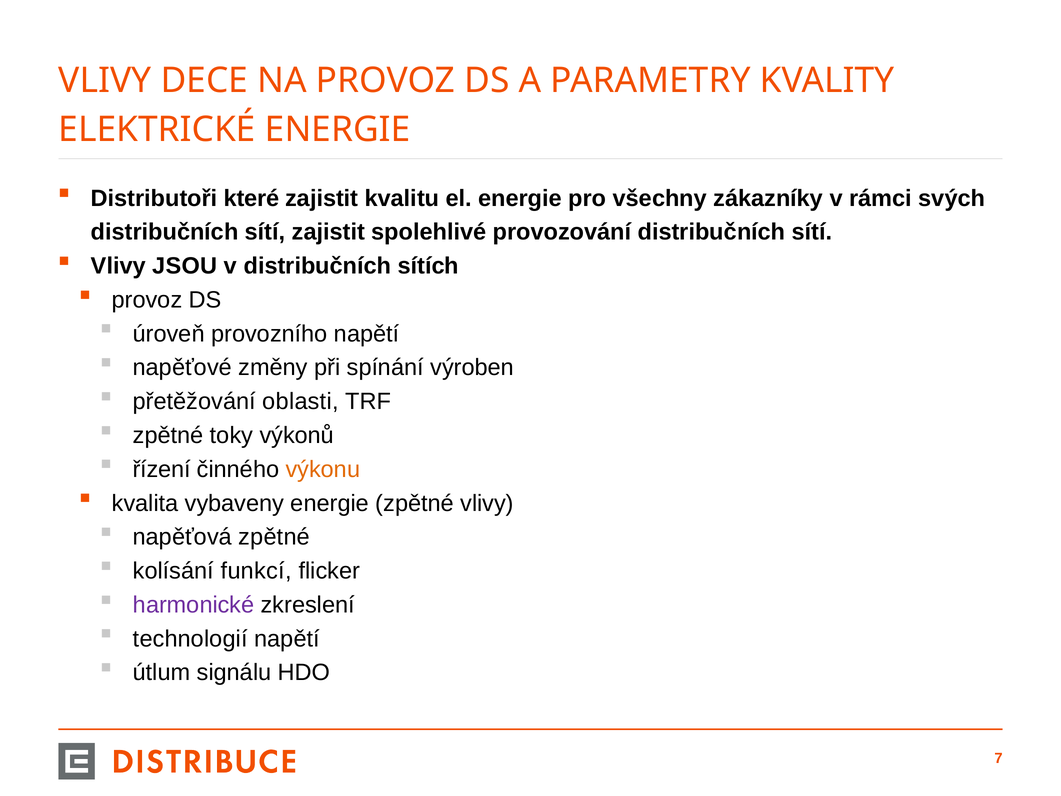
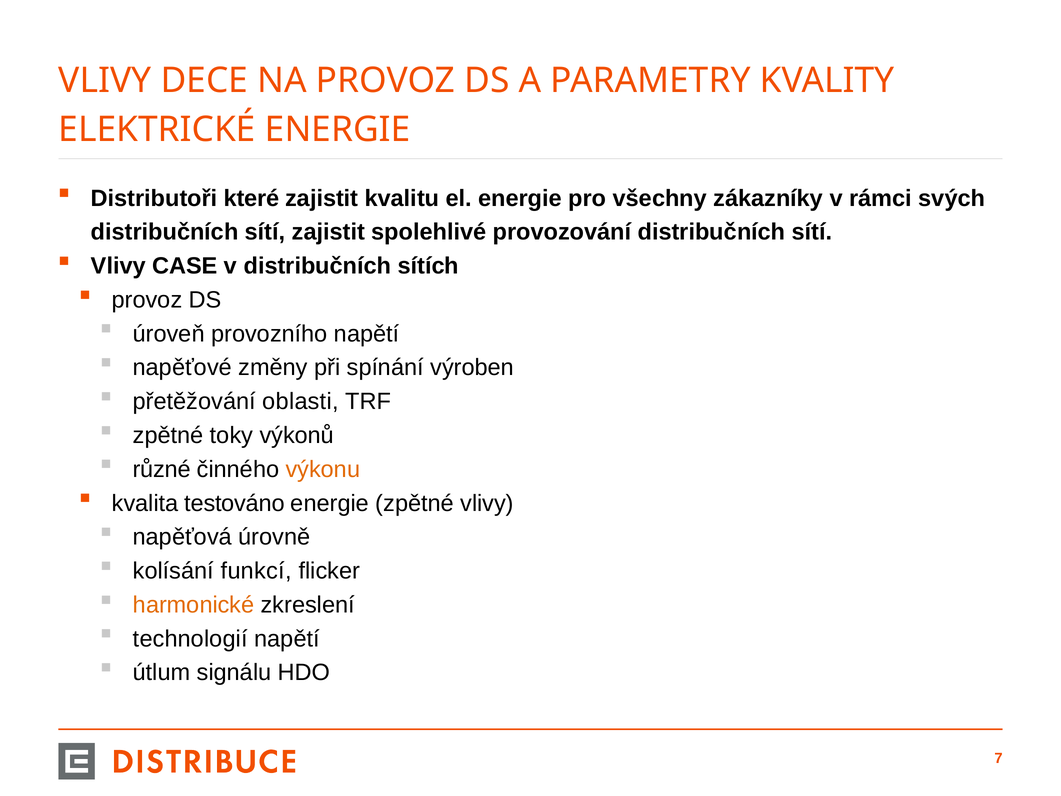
JSOU: JSOU -> CASE (185, 266)
řízení: řízení -> různé (162, 469)
vybaveny: vybaveny -> testováno (235, 503)
napěťová zpětné: zpětné -> úrovně (274, 537)
harmonické colour: purple -> orange (194, 605)
